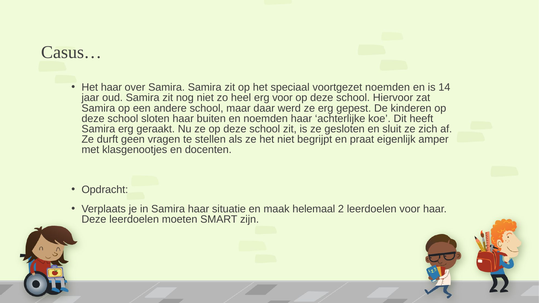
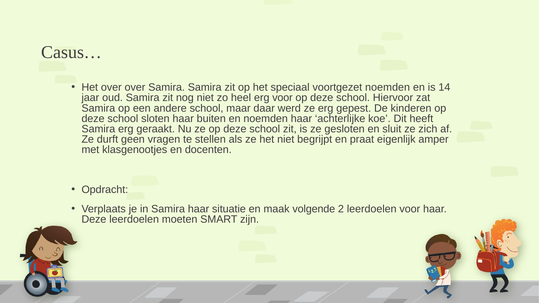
Het haar: haar -> over (111, 87)
helemaal: helemaal -> volgende (314, 209)
